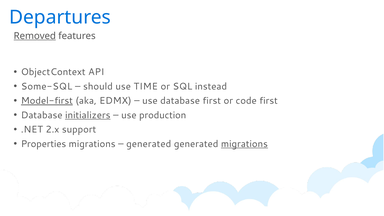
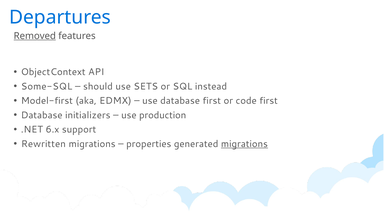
TIME: TIME -> SETS (146, 86)
Model-first underline: present -> none (47, 101)
initializers underline: present -> none (88, 115)
2.x: 2.x -> 6.x (52, 130)
Properties: Properties -> Rewritten (43, 144)
generated: generated -> properties (149, 144)
